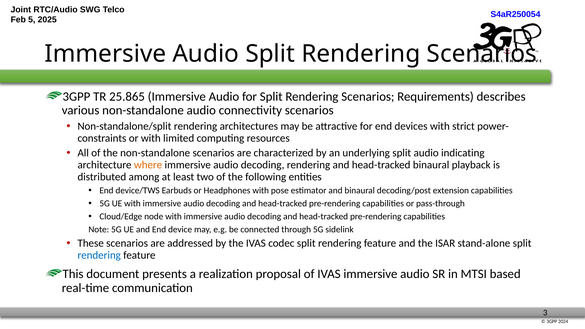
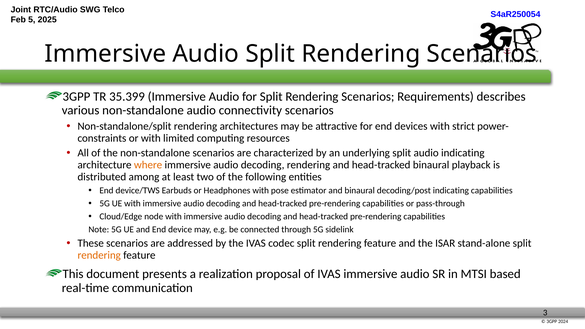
25.865: 25.865 -> 35.399 (127, 97)
decoding/post extension: extension -> indicating (451, 191)
rendering colour: blue -> orange (99, 255)
